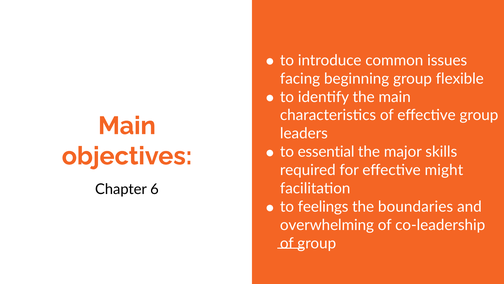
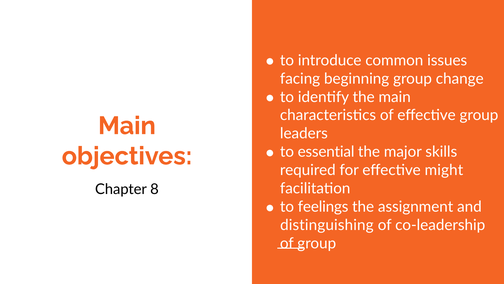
flexible: flexible -> change (460, 79)
6: 6 -> 8 (155, 189)
boundaries: boundaries -> assignment (416, 206)
overwhelming: overwhelming -> distinguishing (327, 225)
